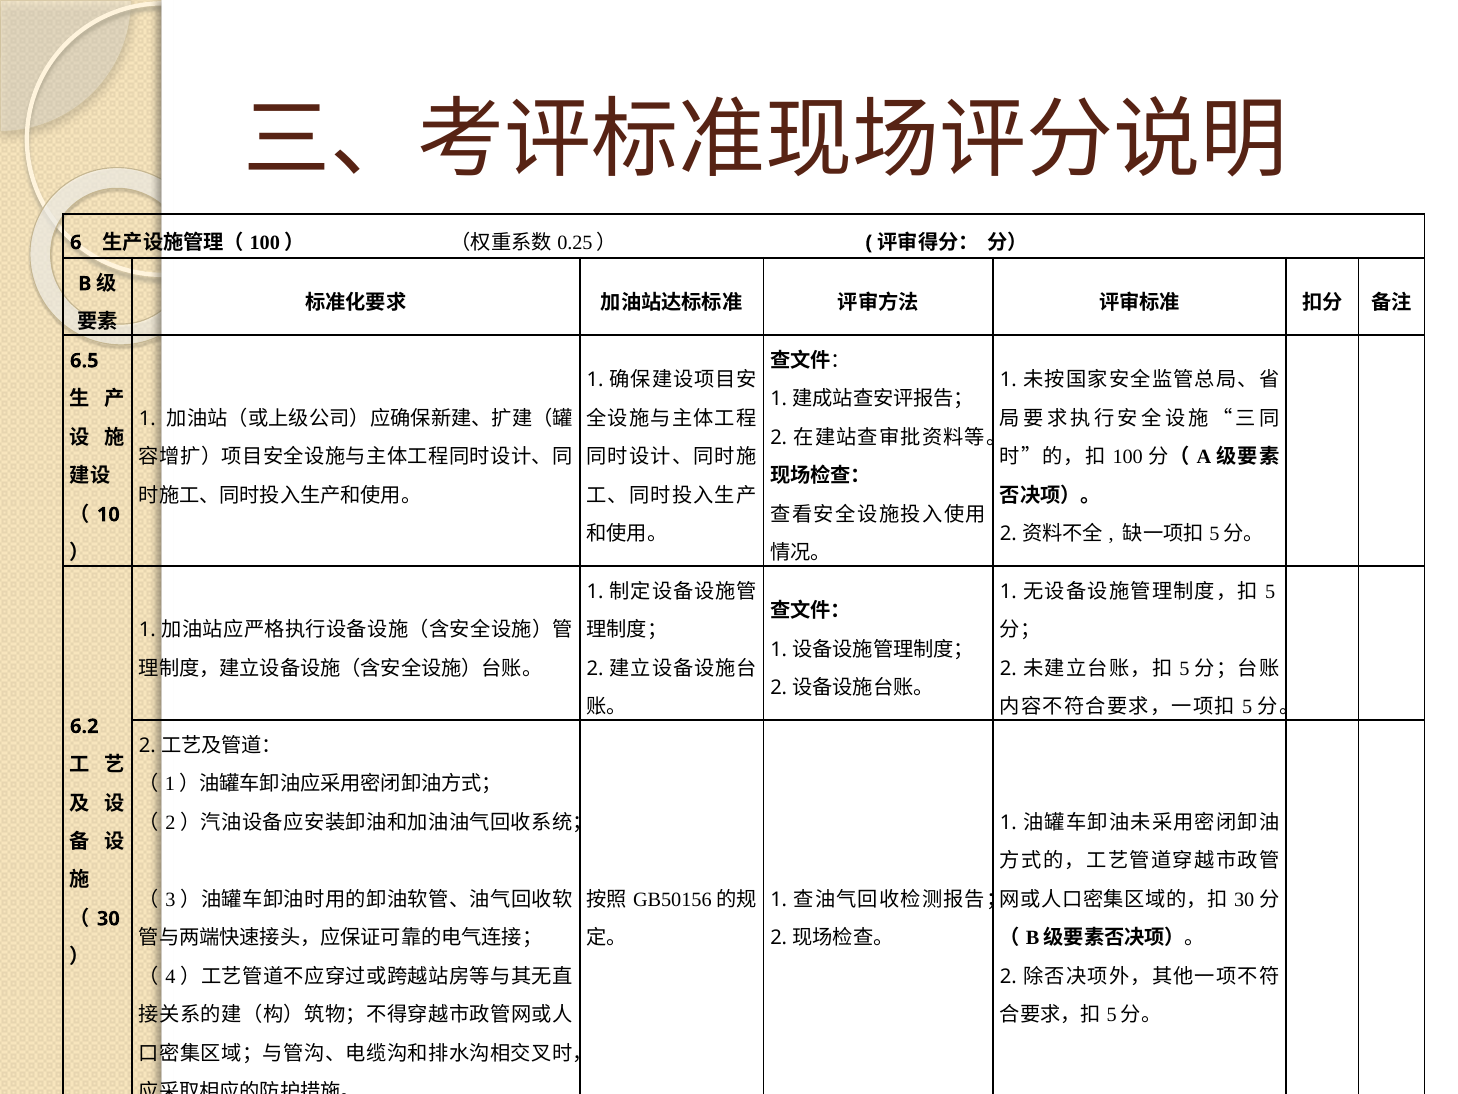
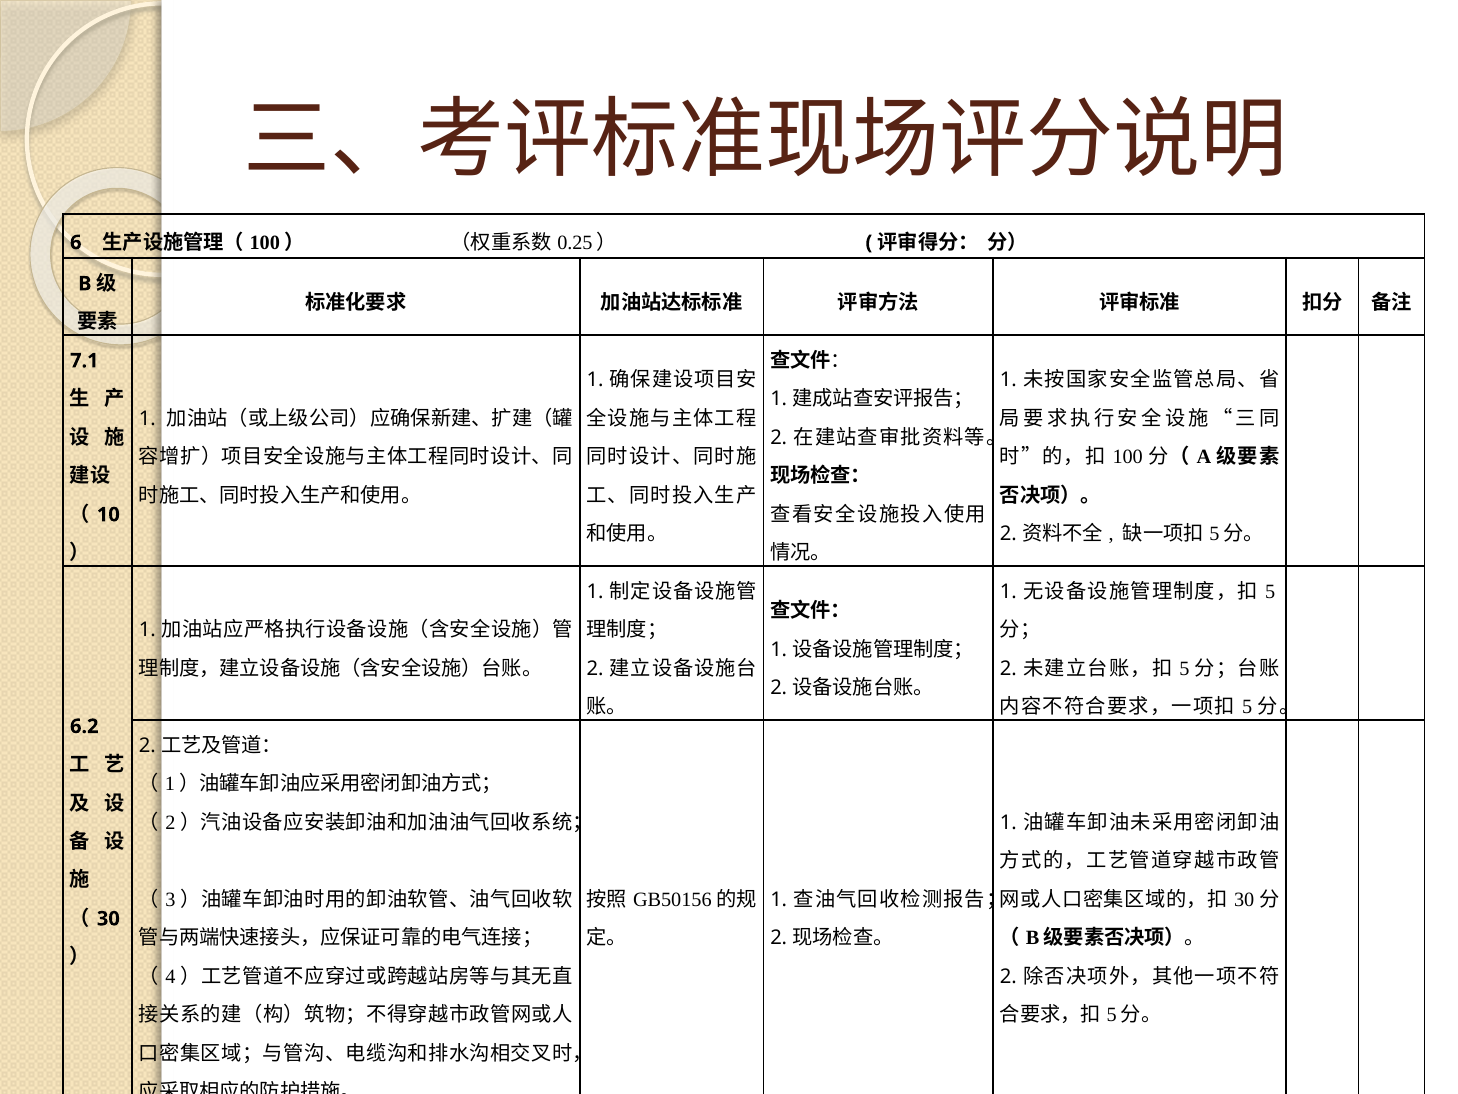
6.5: 6.5 -> 7.1 (84, 361)
